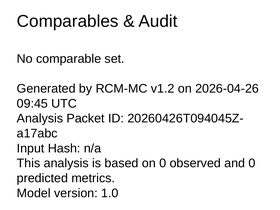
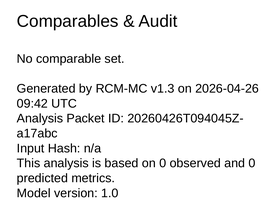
v1.2: v1.2 -> v1.3 (163, 89)
09:45: 09:45 -> 09:42 (32, 104)
